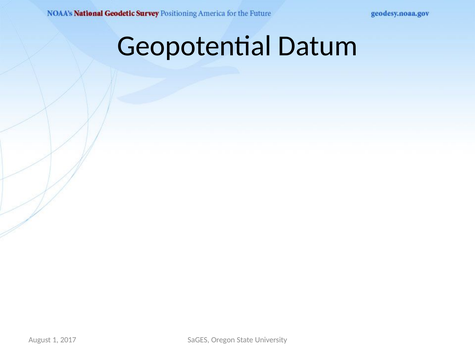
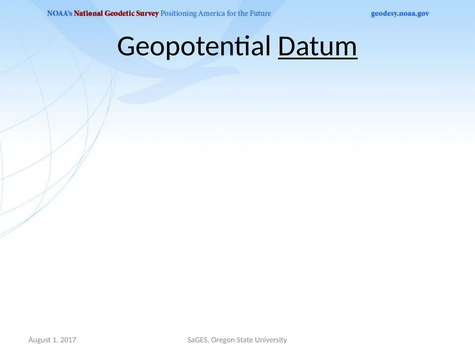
Datum underline: none -> present (318, 46)
